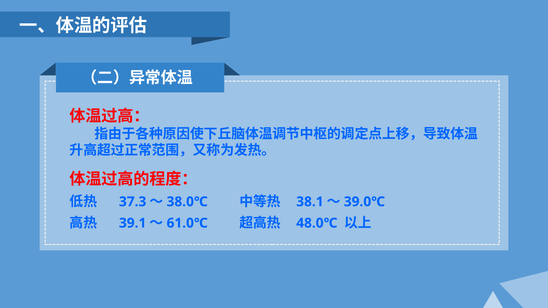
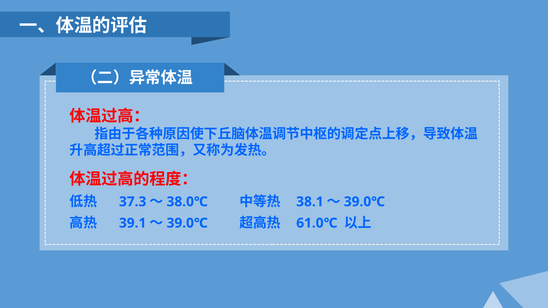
61.0℃: 61.0℃ -> 39.0℃ (187, 223)
48.0℃: 48.0℃ -> 61.0℃ (317, 223)
